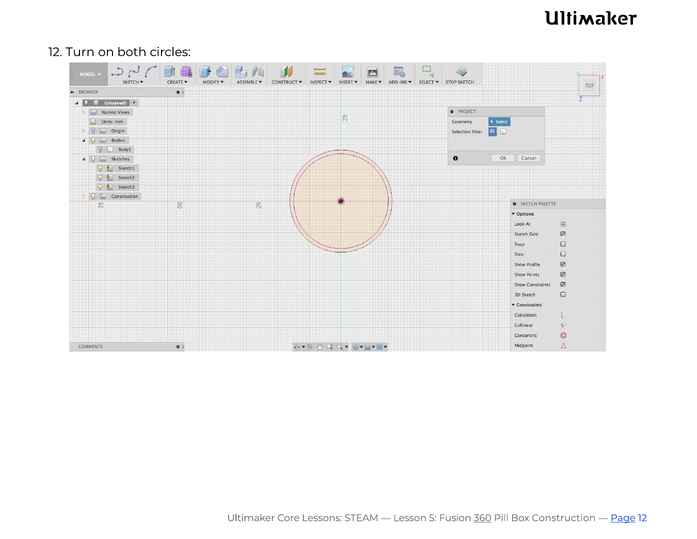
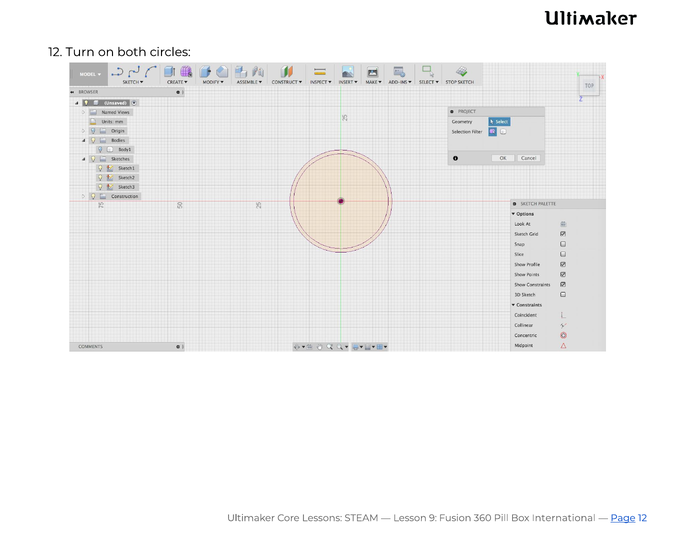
5: 5 -> 9 (433, 518)
360 underline: present -> none (483, 518)
Construction: Construction -> International (564, 518)
